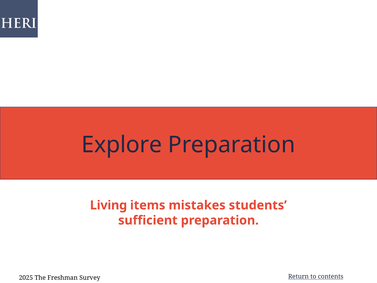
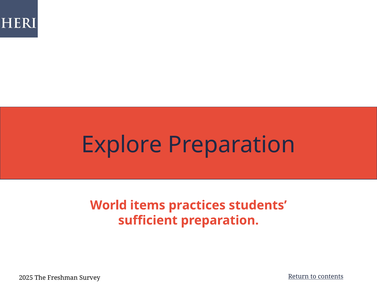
Living: Living -> World (108, 205)
mistakes: mistakes -> practices (197, 205)
